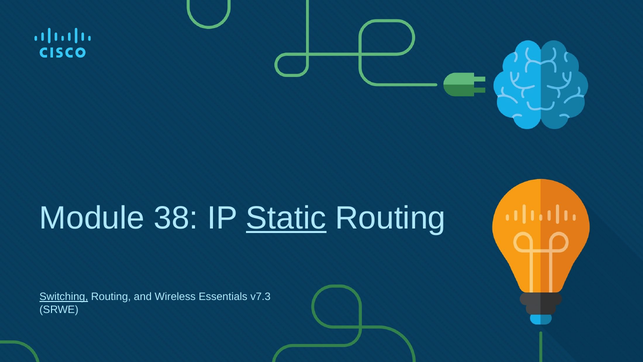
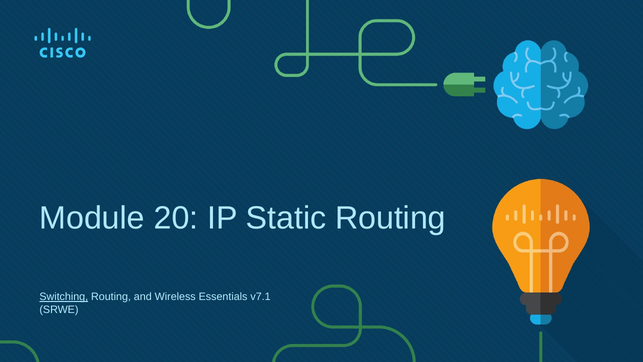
38: 38 -> 20 (176, 218)
Static underline: present -> none (286, 218)
v7.3: v7.3 -> v7.1 (261, 297)
